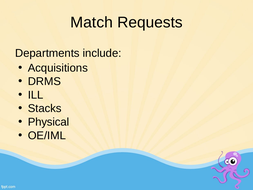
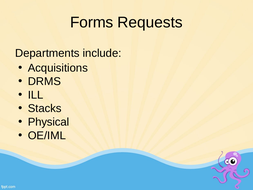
Match: Match -> Forms (92, 22)
